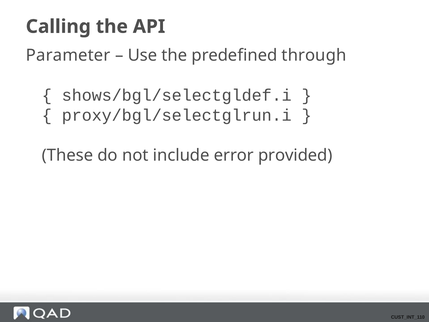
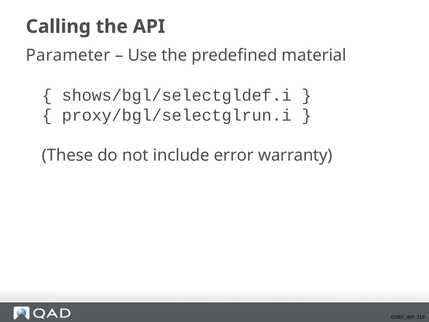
through: through -> material (314, 55)
provided: provided -> warranty (295, 155)
